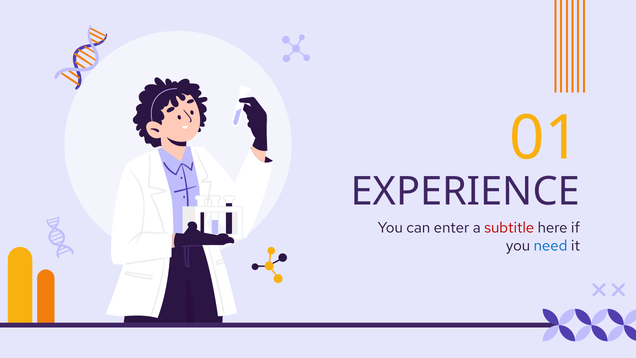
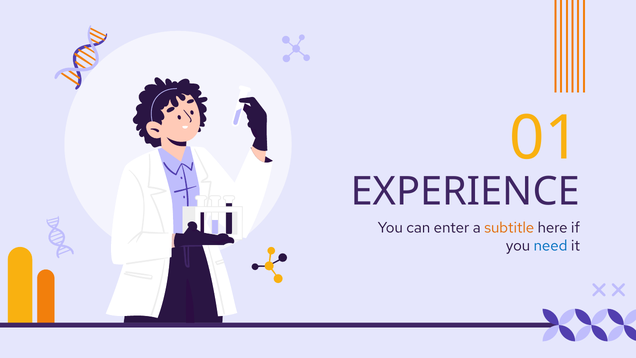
subtitle colour: red -> orange (509, 228)
